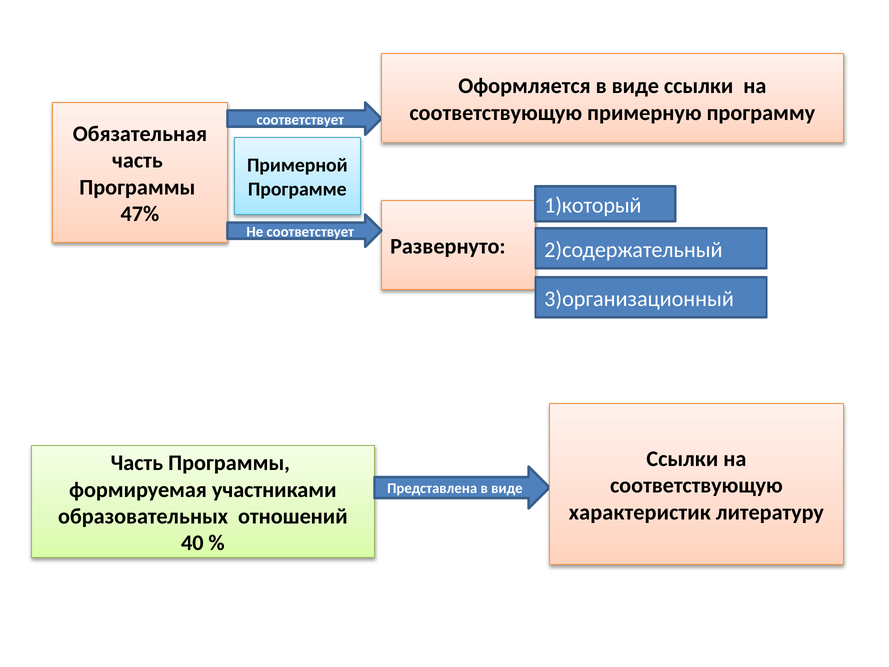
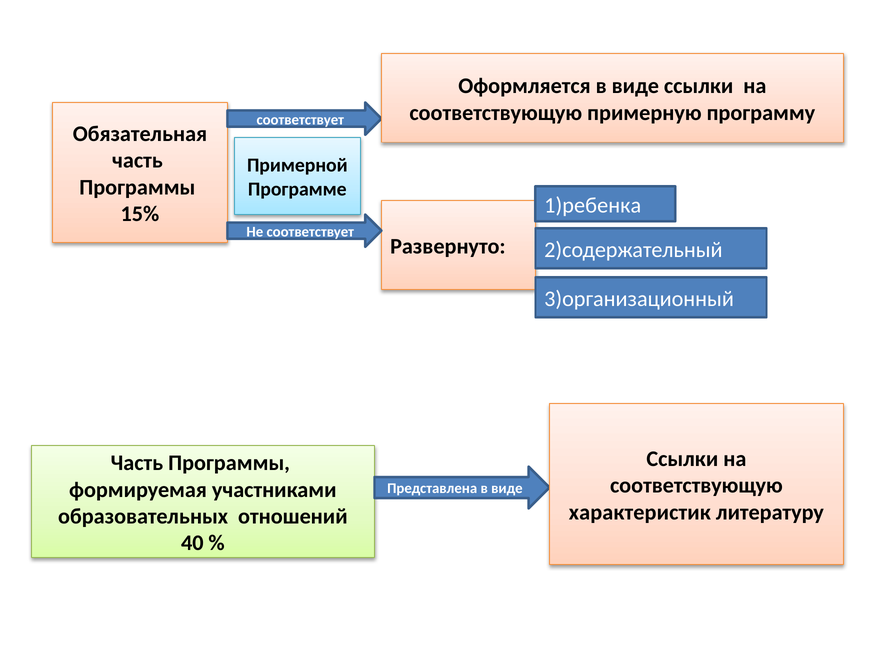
1)который: 1)который -> 1)ребенка (593, 205)
47%: 47% -> 15% (140, 214)
